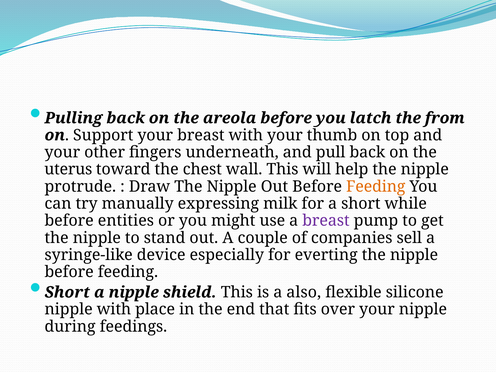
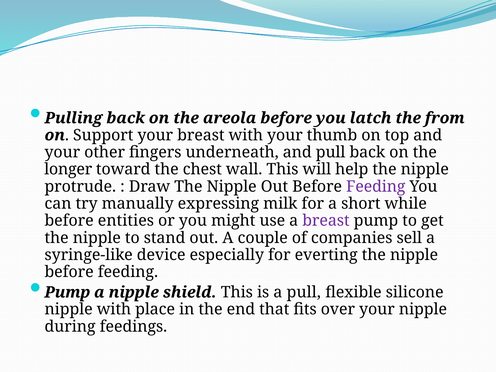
uterus: uterus -> longer (68, 169)
Feeding colour: orange -> purple (376, 186)
Short: Short -> Pump (67, 292)
a also: also -> pull (304, 292)
